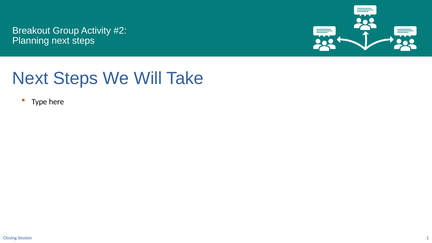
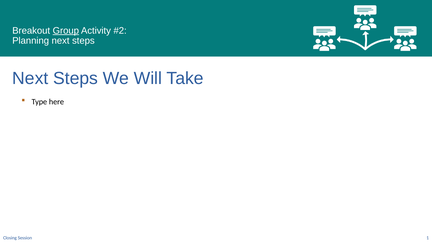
Group underline: none -> present (66, 31)
